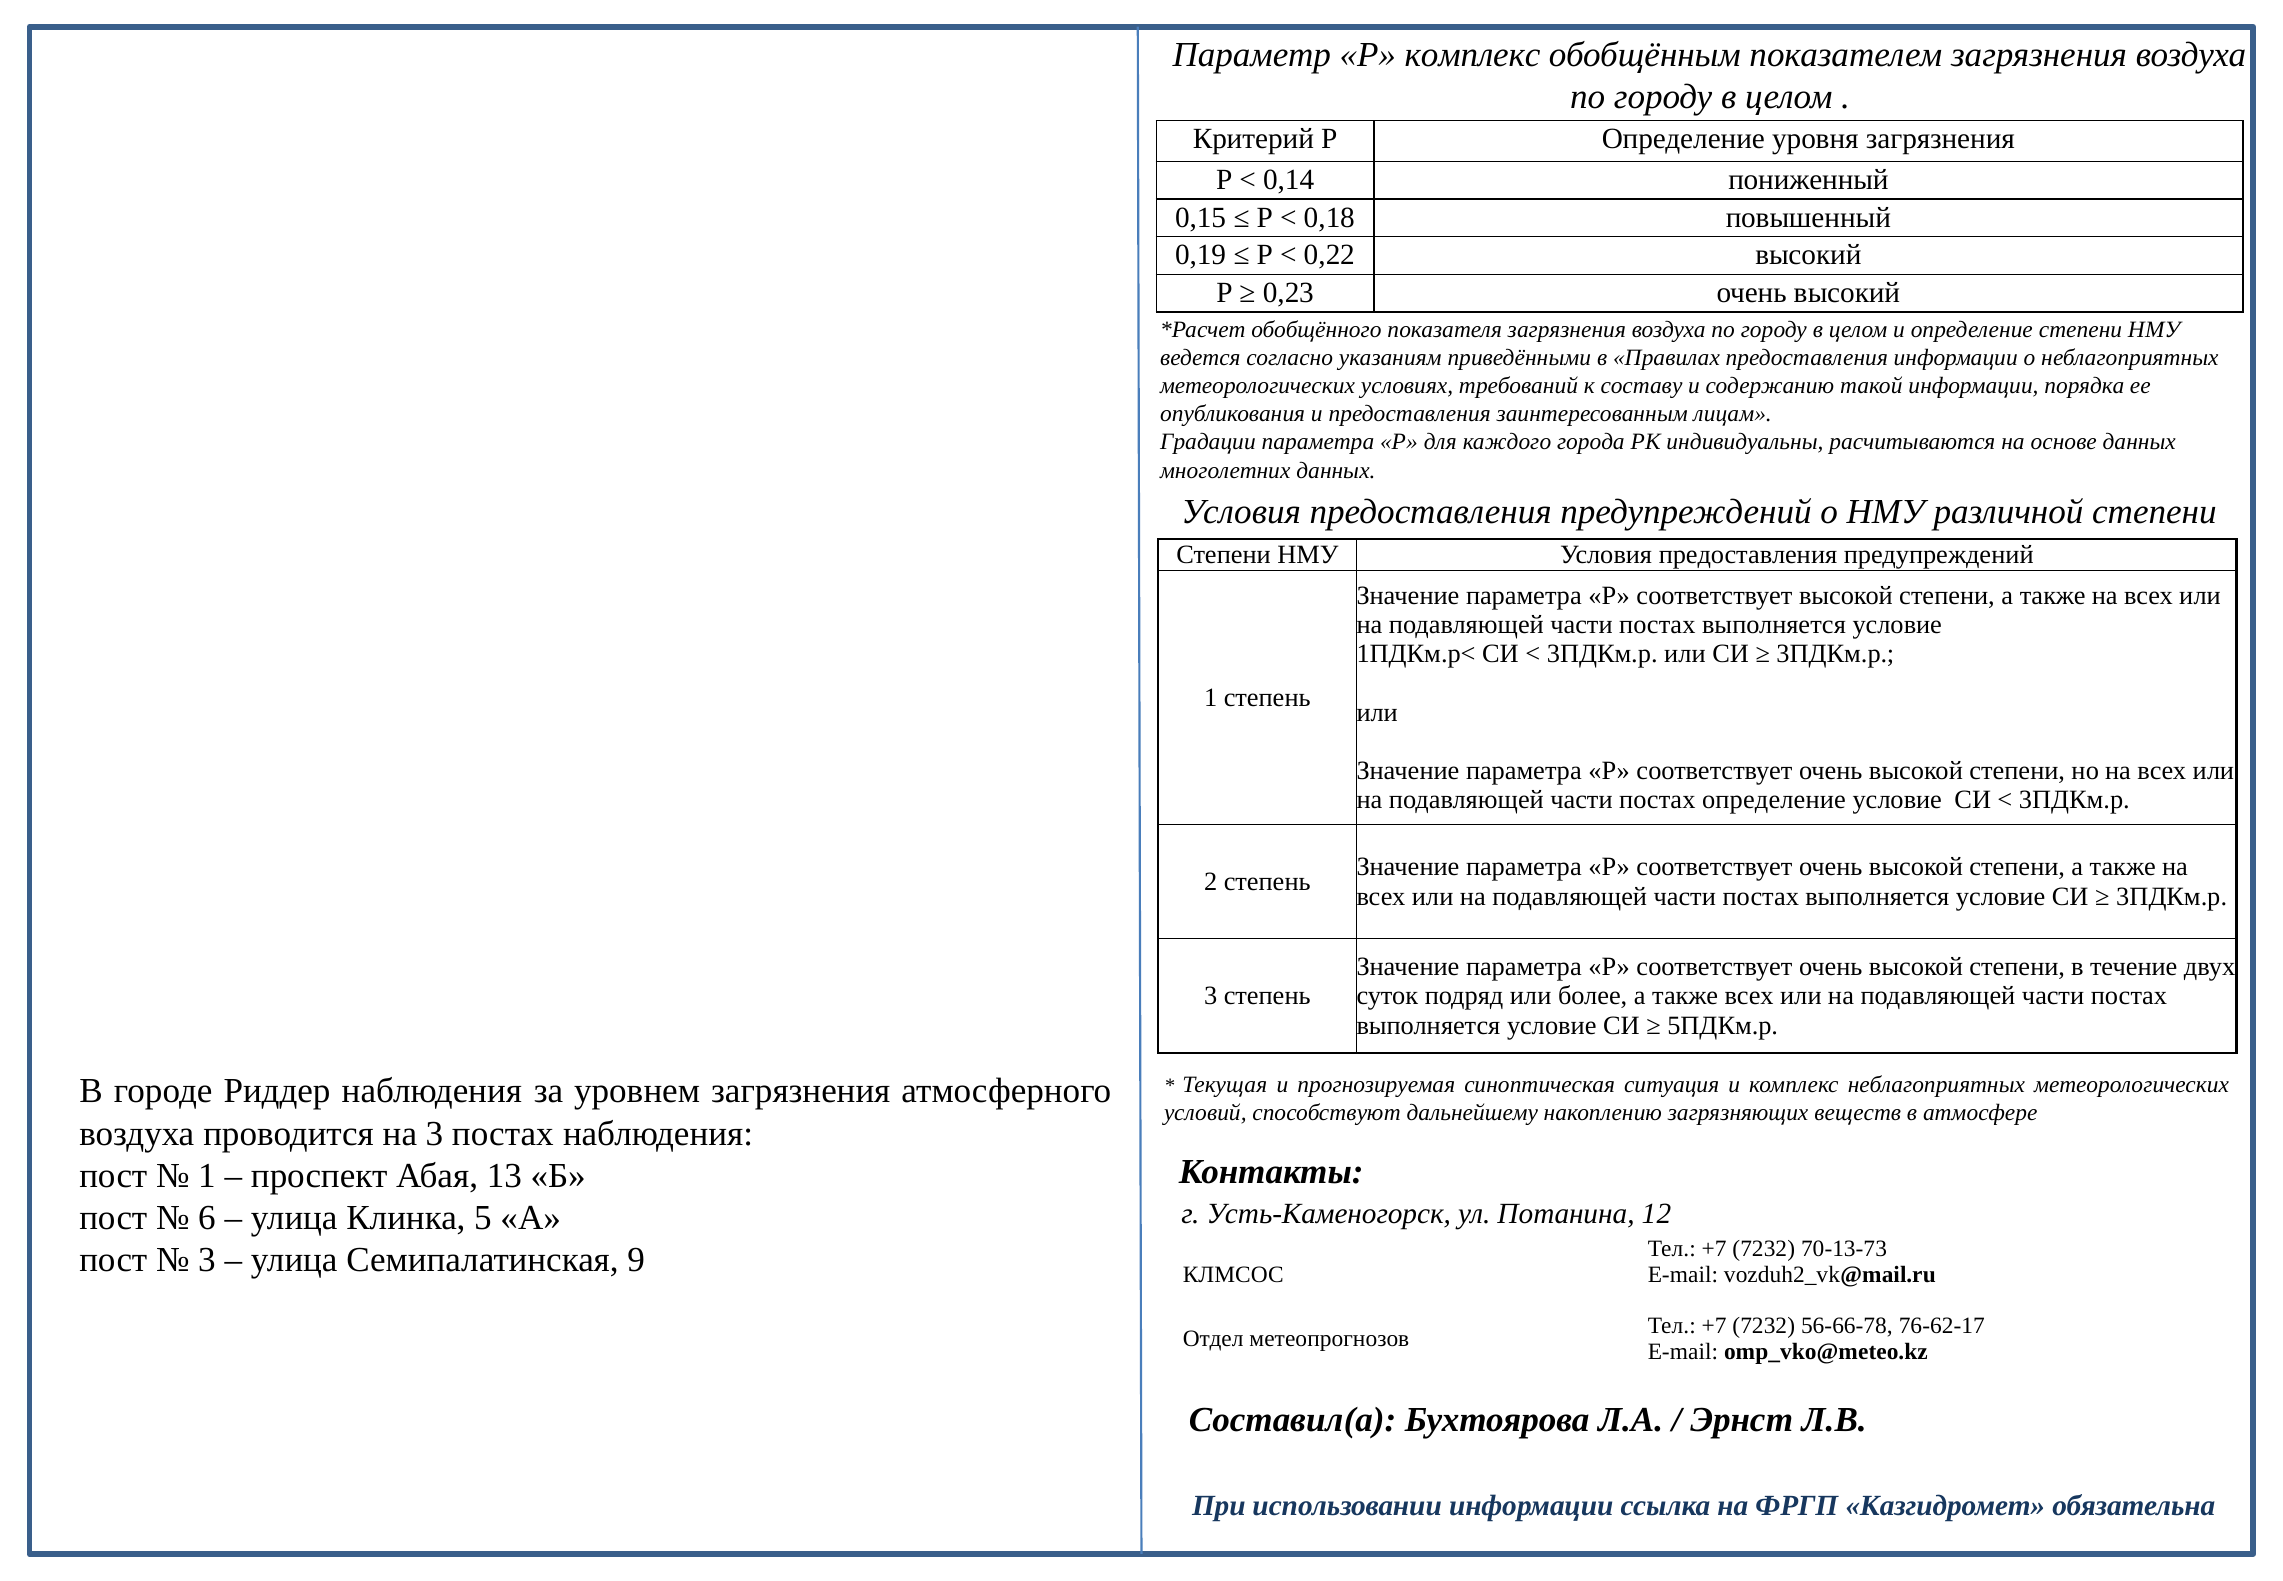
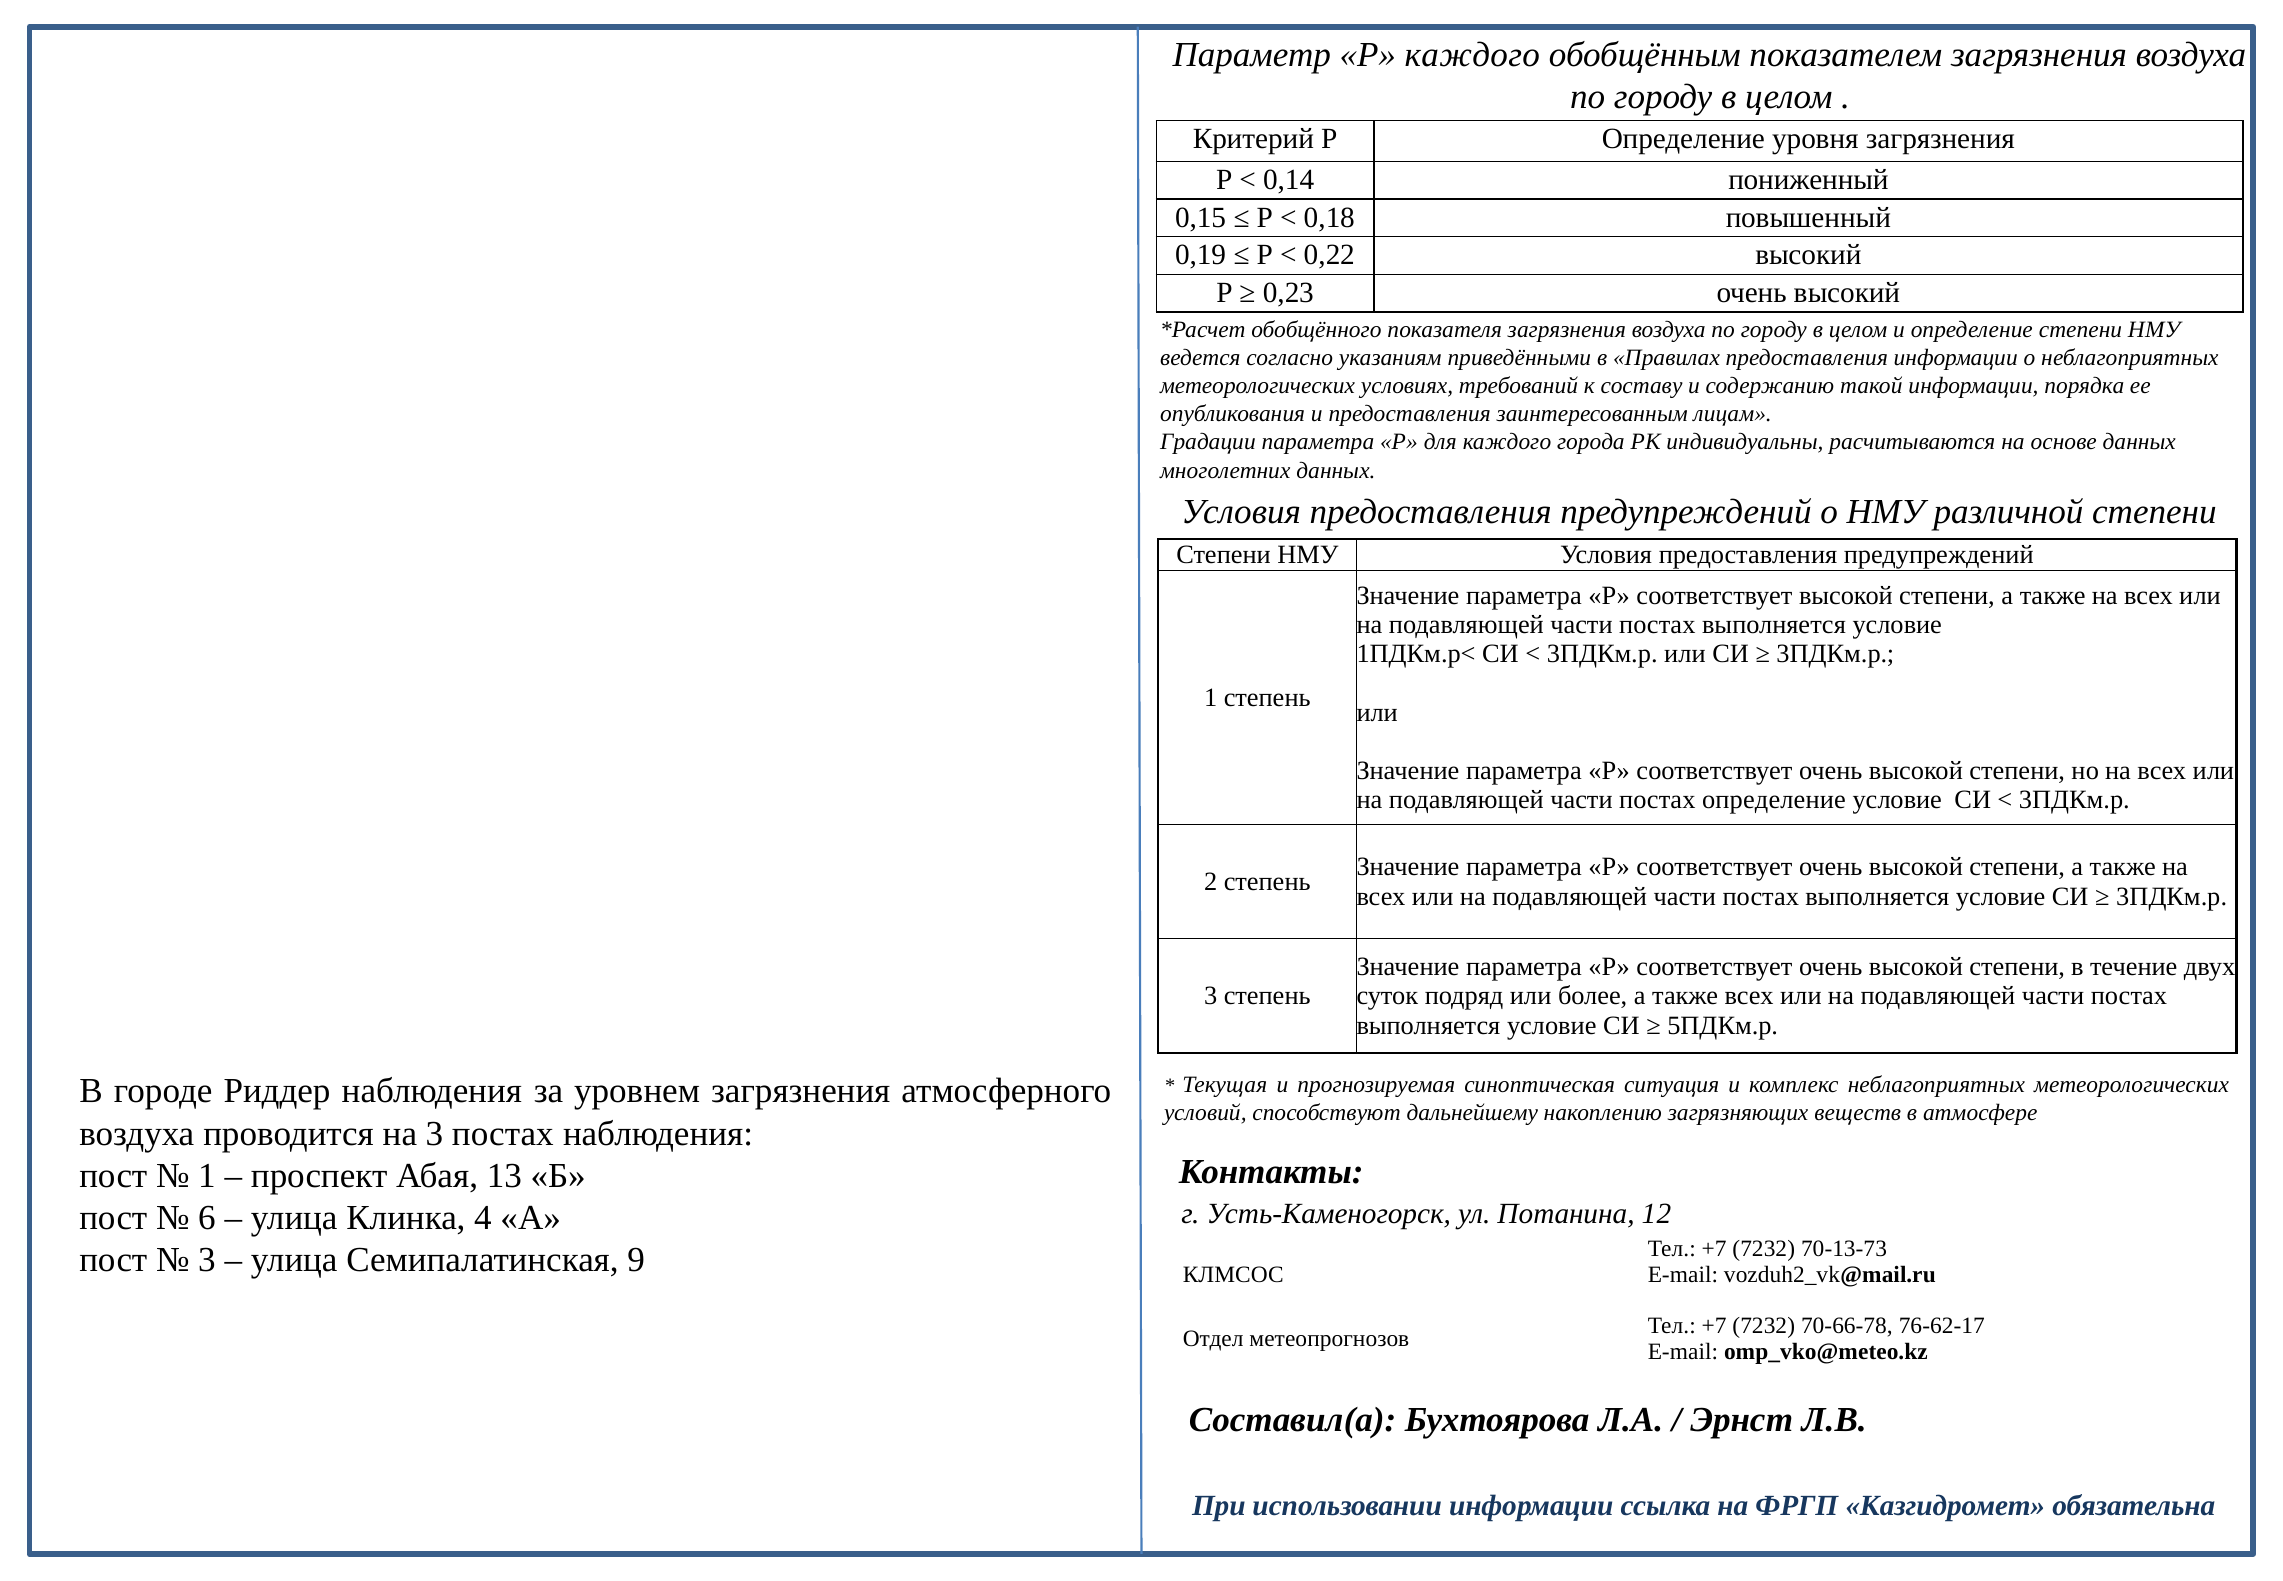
Р комплекс: комплекс -> каждого (1472, 55)
5: 5 -> 4 (483, 1217)
56-66-78: 56-66-78 -> 70-66-78 (1847, 1325)
